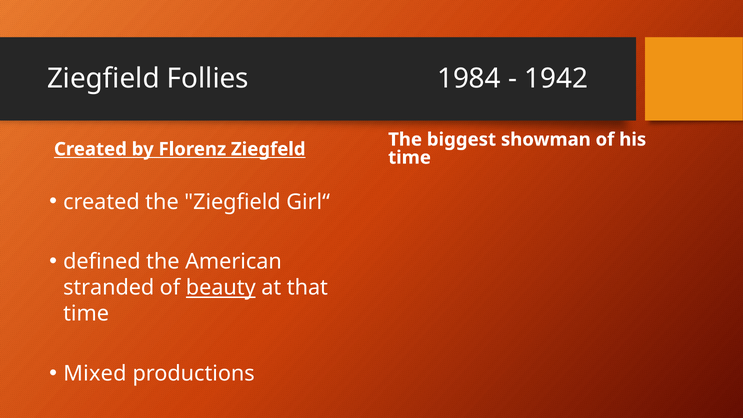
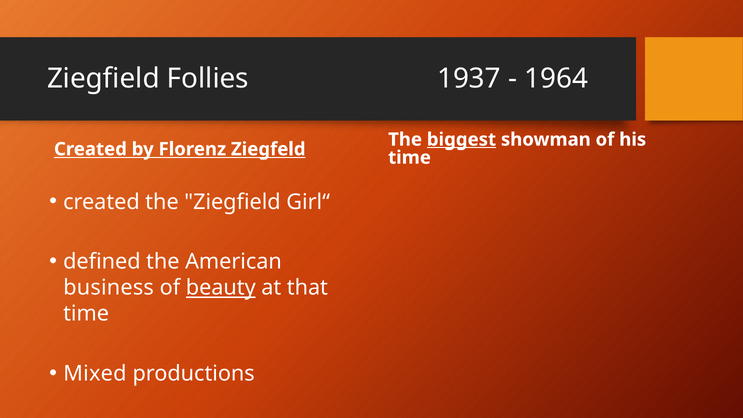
1984: 1984 -> 1937 (469, 79)
1942: 1942 -> 1964 (556, 79)
biggest underline: none -> present (461, 140)
stranded: stranded -> business (109, 288)
